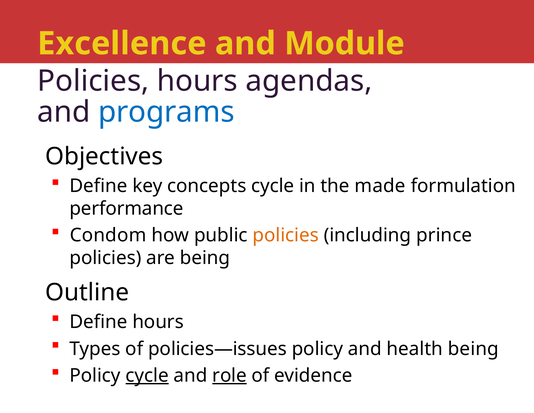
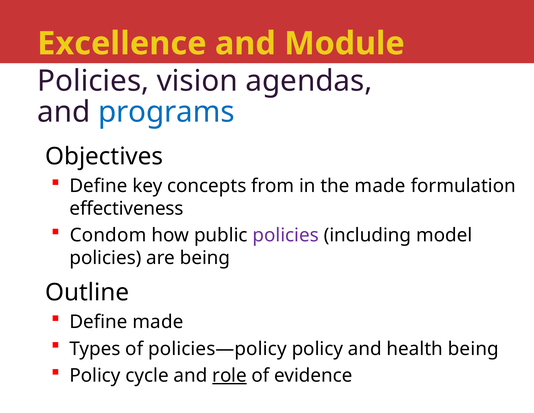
Policies hours: hours -> vision (197, 81)
concepts cycle: cycle -> from (273, 186)
performance: performance -> effectiveness (127, 208)
policies colour: orange -> purple (286, 235)
prince: prince -> model (444, 235)
Define hours: hours -> made (158, 322)
policies—issues: policies—issues -> policies—policy (217, 348)
cycle underline: present -> none (147, 375)
